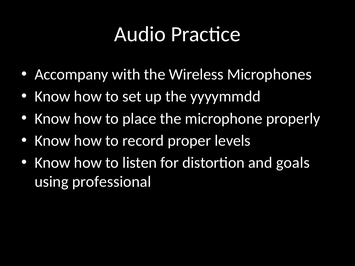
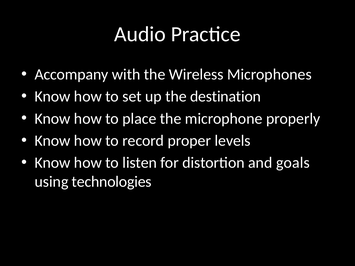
yyyymmdd: yyyymmdd -> destination (226, 97)
professional: professional -> technologies (112, 182)
